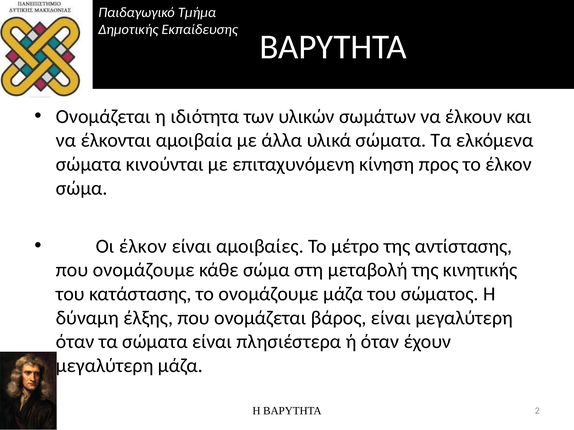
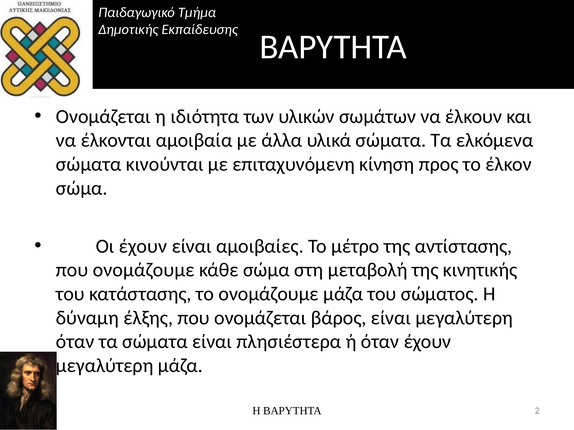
Οι έλκον: έλκον -> έχουν (143, 246)
